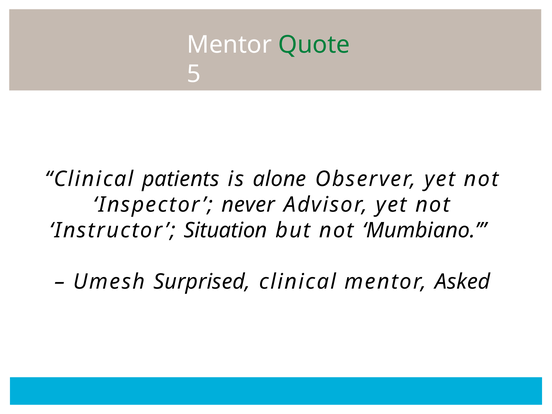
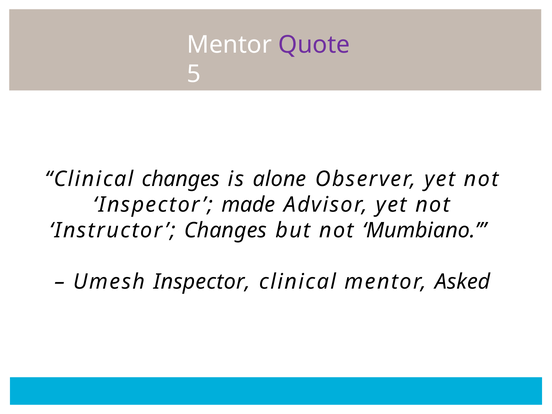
Quote colour: green -> purple (314, 45)
Clinical patients: patients -> changes (181, 179)
never: never -> made (248, 205)
Instructor Situation: Situation -> Changes (225, 230)
Umesh Surprised: Surprised -> Inspector (202, 282)
